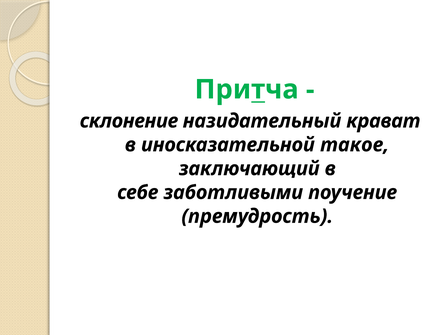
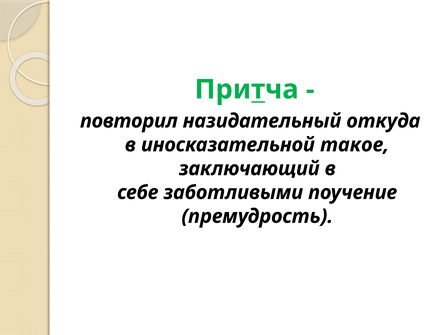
склонение: склонение -> повторил (129, 121)
крават: крават -> откуда (383, 121)
